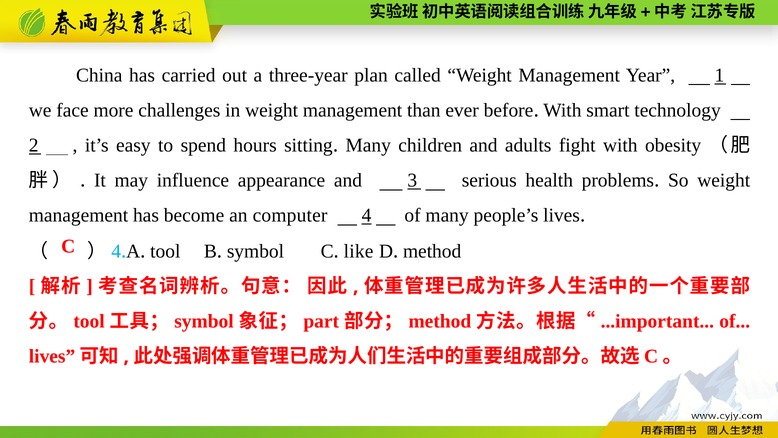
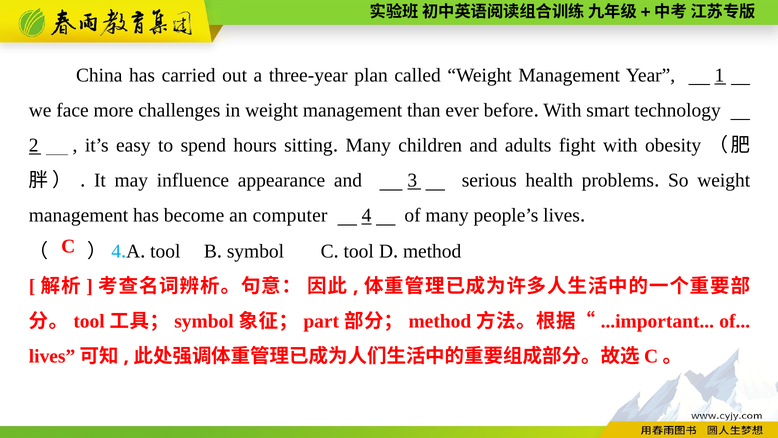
like: like -> tool (359, 251)
